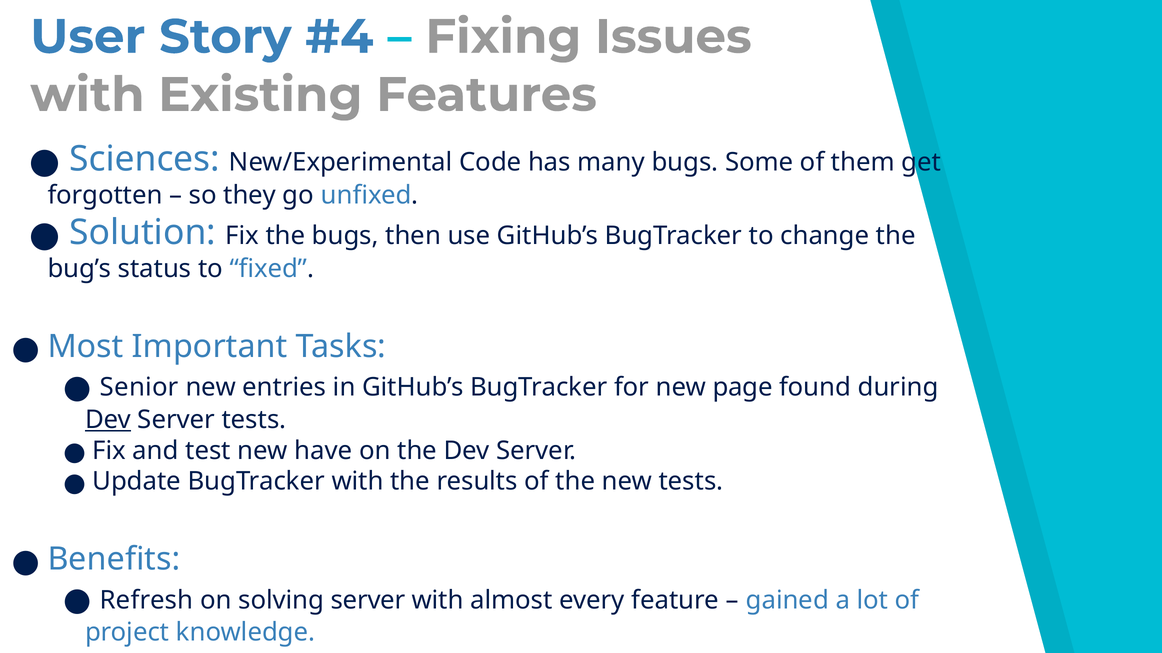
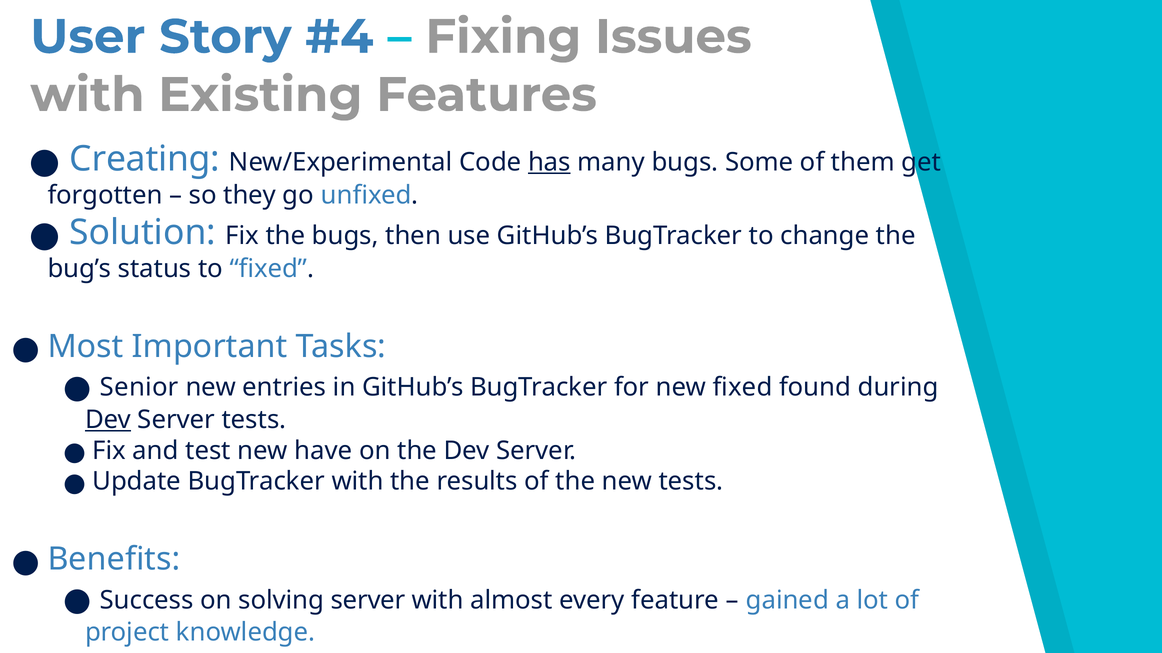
Sciences: Sciences -> Creating (145, 159)
has underline: none -> present (549, 162)
new page: page -> fixed (742, 388)
Refresh: Refresh -> Success (147, 601)
